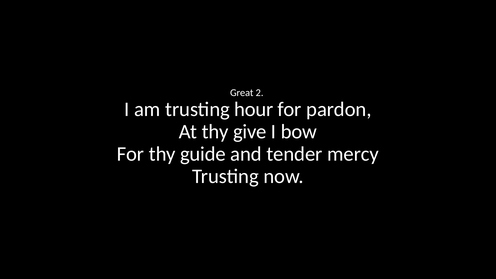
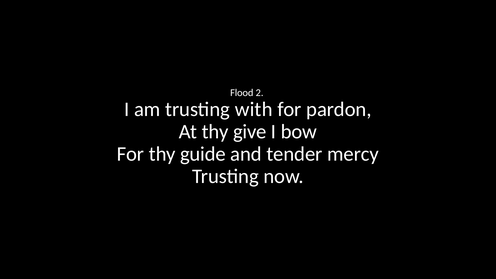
Great: Great -> Flood (242, 93)
hour: hour -> with (254, 109)
